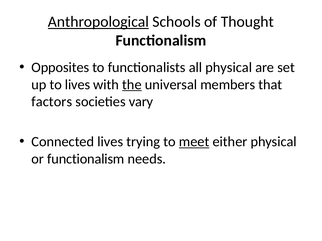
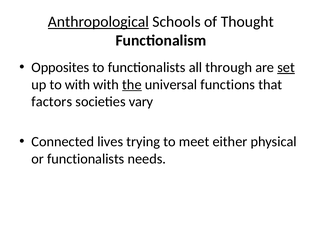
all physical: physical -> through (229, 68)
set underline: none -> present (286, 68)
to lives: lives -> with (78, 85)
members: members -> functions (228, 85)
meet underline: present -> none (194, 142)
or functionalism: functionalism -> functionalists (86, 159)
